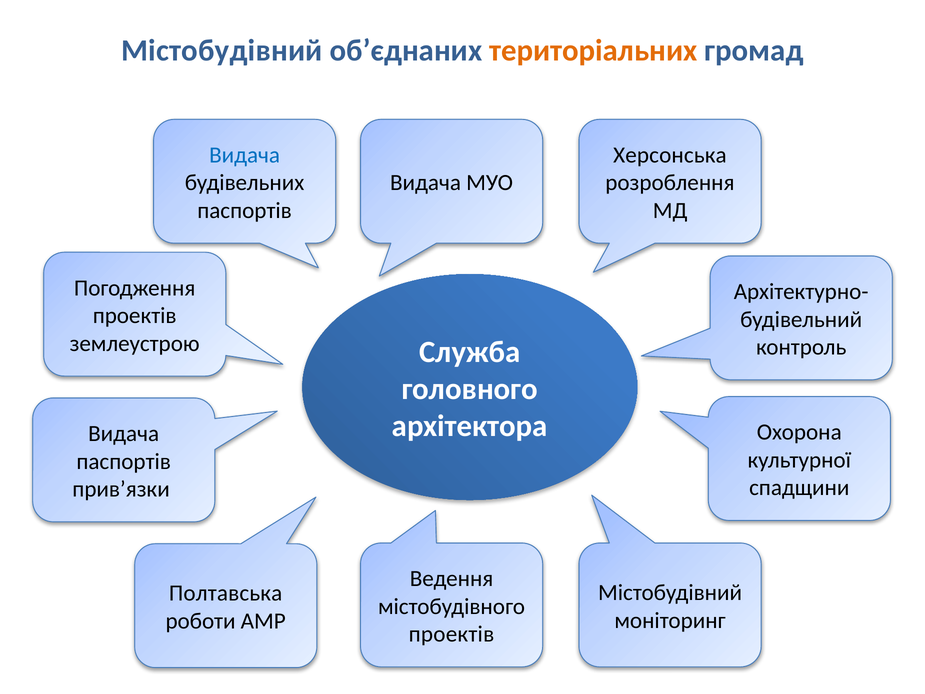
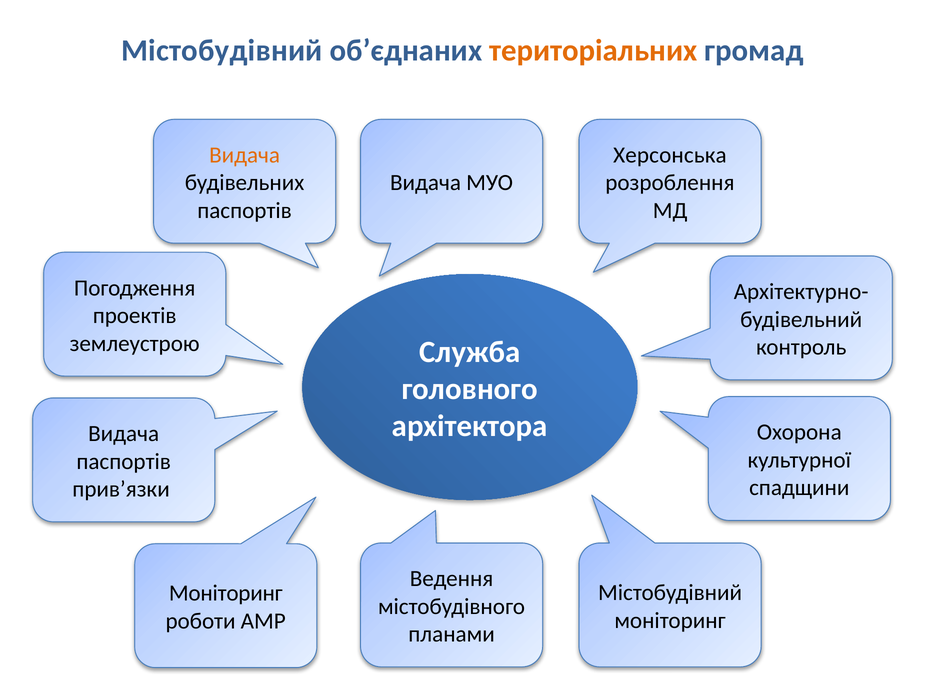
Видача colour: blue -> orange (245, 155)
Полтавська: Полтавська -> Моніторинг (226, 593)
проектів: проектів -> планами (452, 634)
